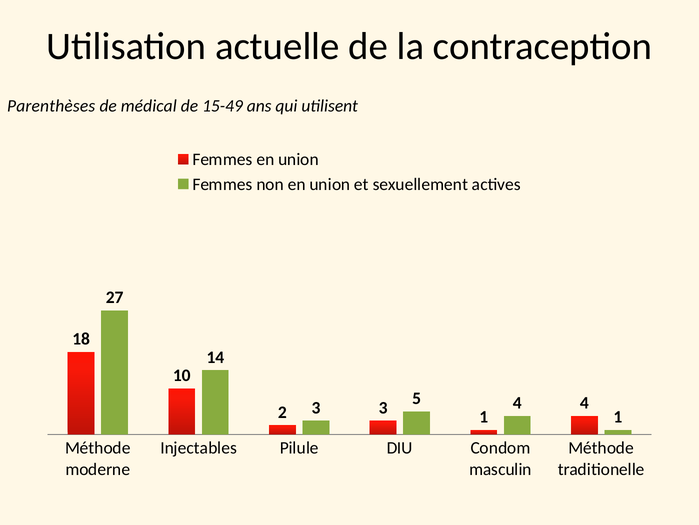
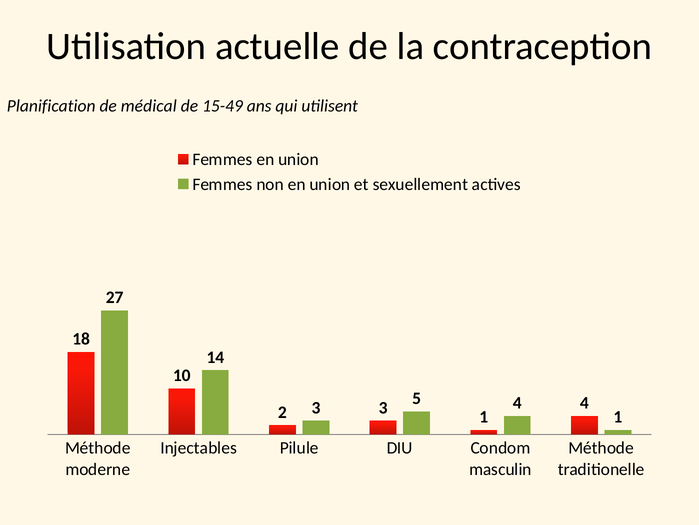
Parenthèses: Parenthèses -> Planification (51, 106)
